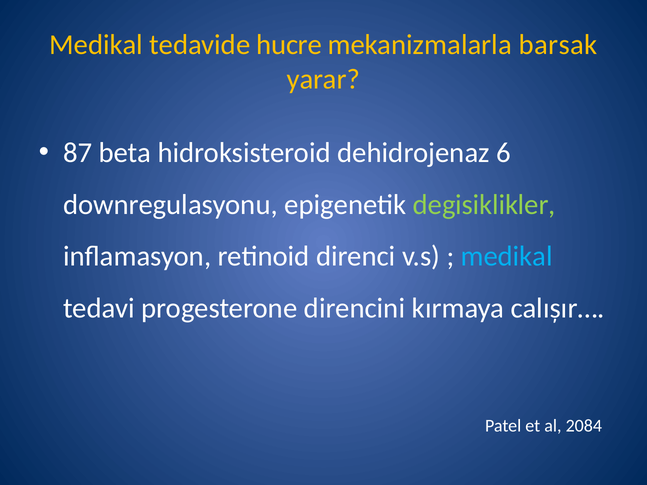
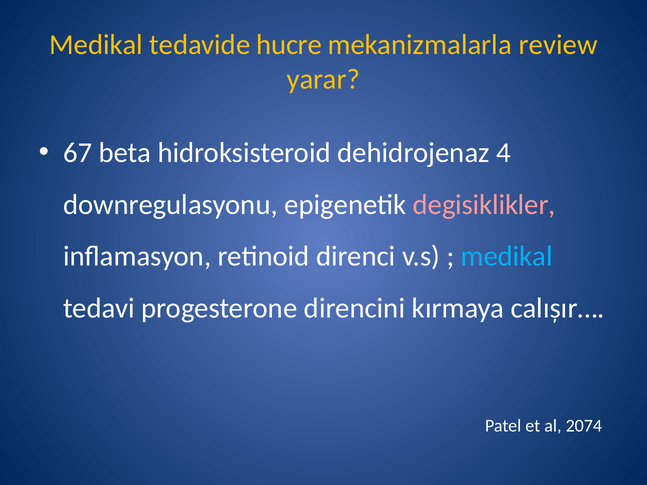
barsak: barsak -> review (558, 45)
87: 87 -> 67 (78, 153)
6: 6 -> 4 (504, 153)
degisiklikler colour: light green -> pink (484, 205)
2084: 2084 -> 2074 (584, 426)
